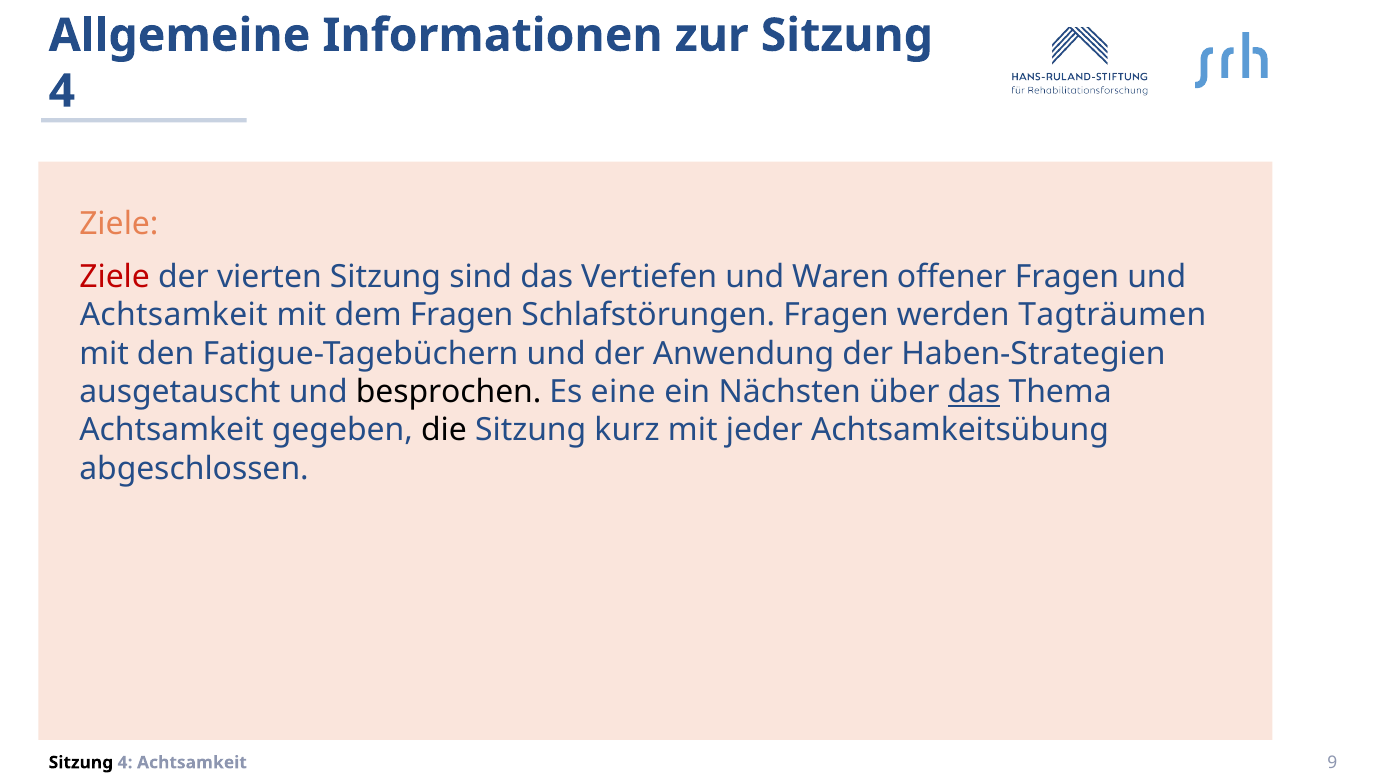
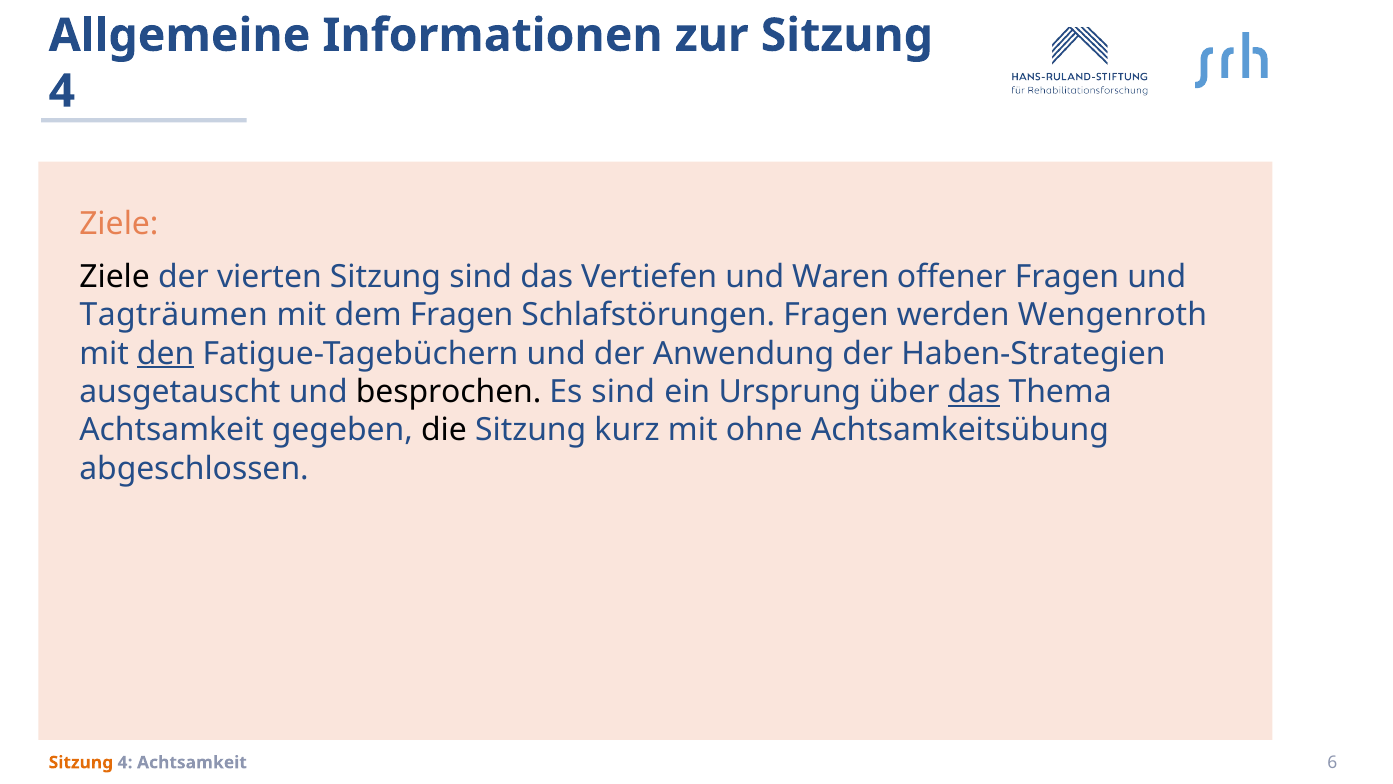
Ziele colour: red -> black (115, 277)
Achtsamkeit: Achtsamkeit -> Tagträumen (174, 315)
Tagträumen: Tagträumen -> Wengenroth (1112, 315)
den underline: none -> present (166, 353)
Es eine: eine -> sind (623, 392)
Nächsten: Nächsten -> Ursprung (790, 392)
jeder: jeder -> ohne (764, 430)
Sitzung colour: black -> orange (81, 762)
9: 9 -> 6 (1332, 762)
